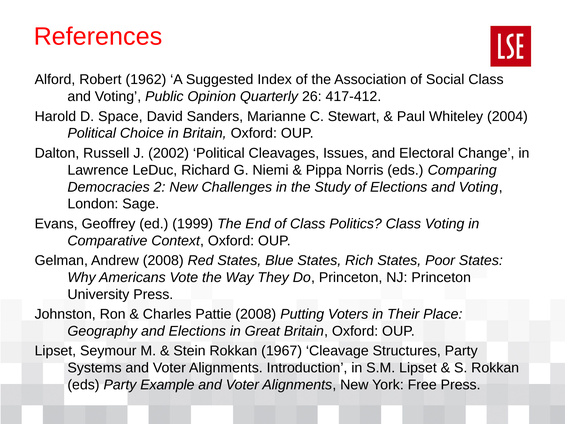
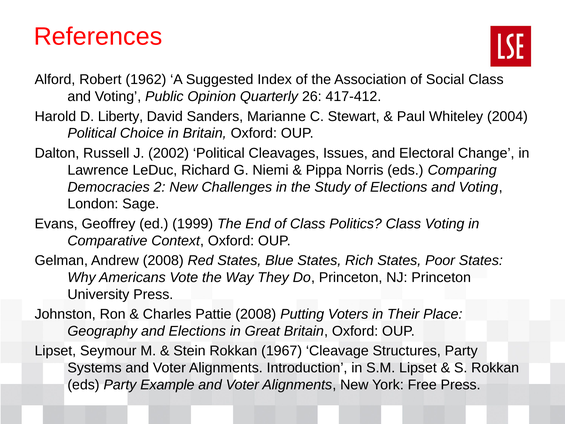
Space: Space -> Liberty (120, 116)
